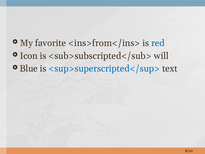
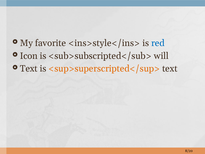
<ins>from</ins>: <ins>from</ins> -> <ins>style</ins> (104, 43)
Blue: Blue -> Text (29, 69)
<sup>superscripted</sup> colour: blue -> orange (104, 69)
